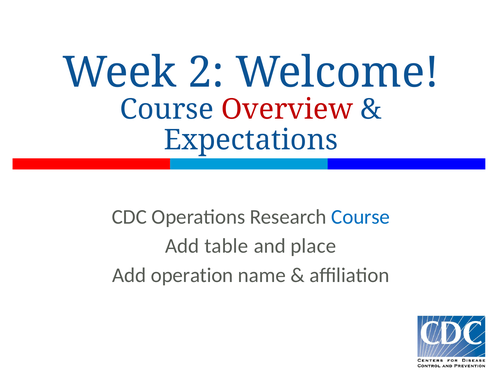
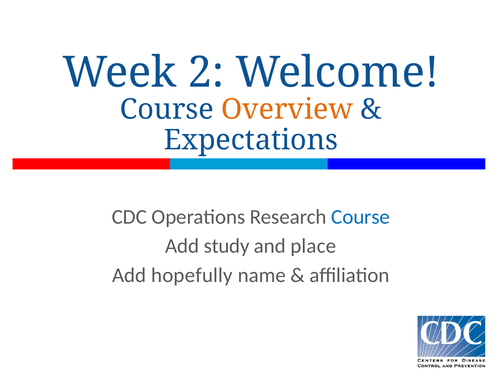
Overview colour: red -> orange (287, 109)
table: table -> study (227, 246)
operation: operation -> hopefully (192, 276)
